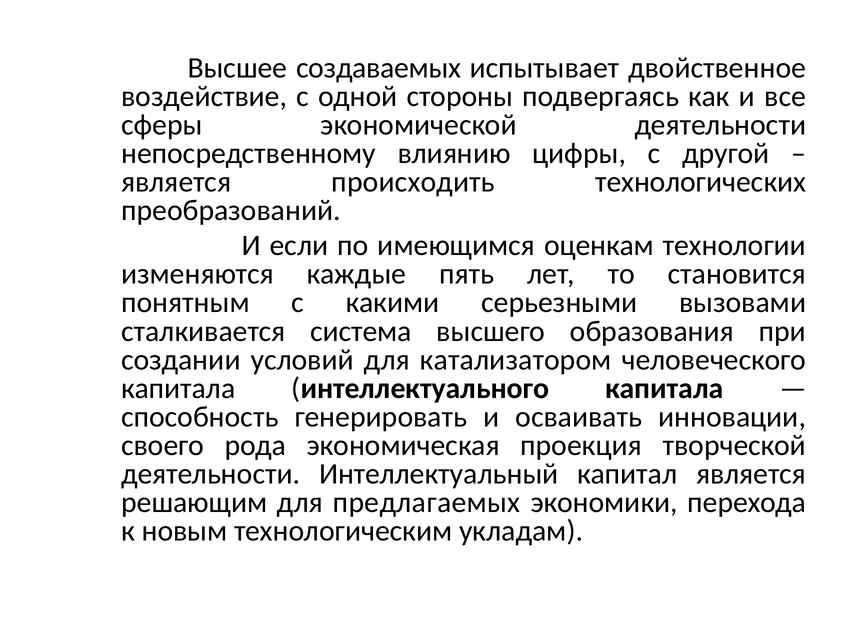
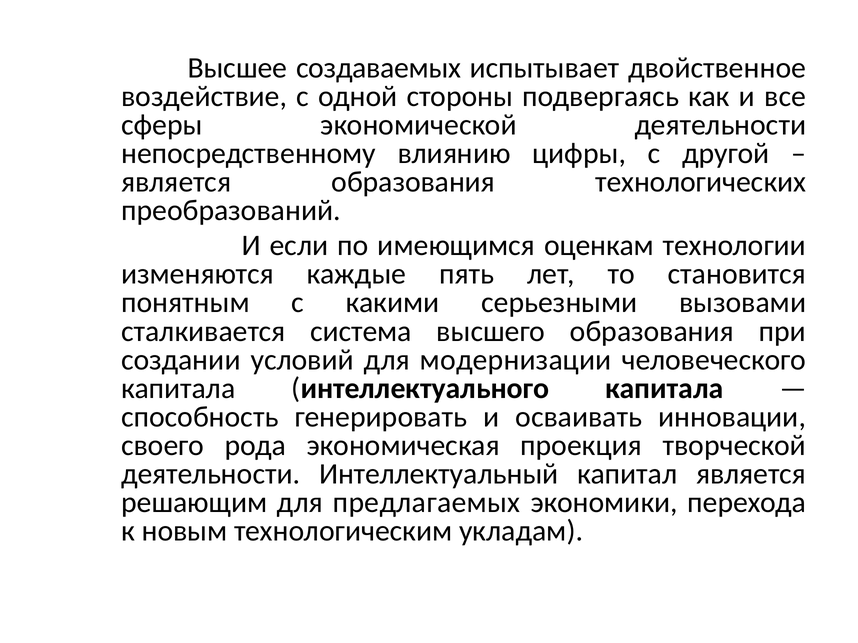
является происходить: происходить -> образования (413, 182)
катализатором: катализатором -> модернизации (516, 360)
